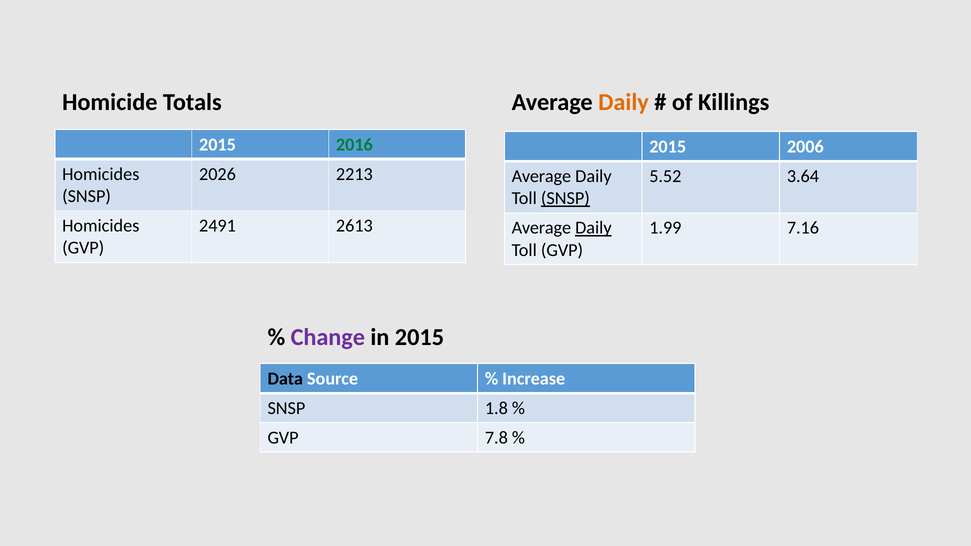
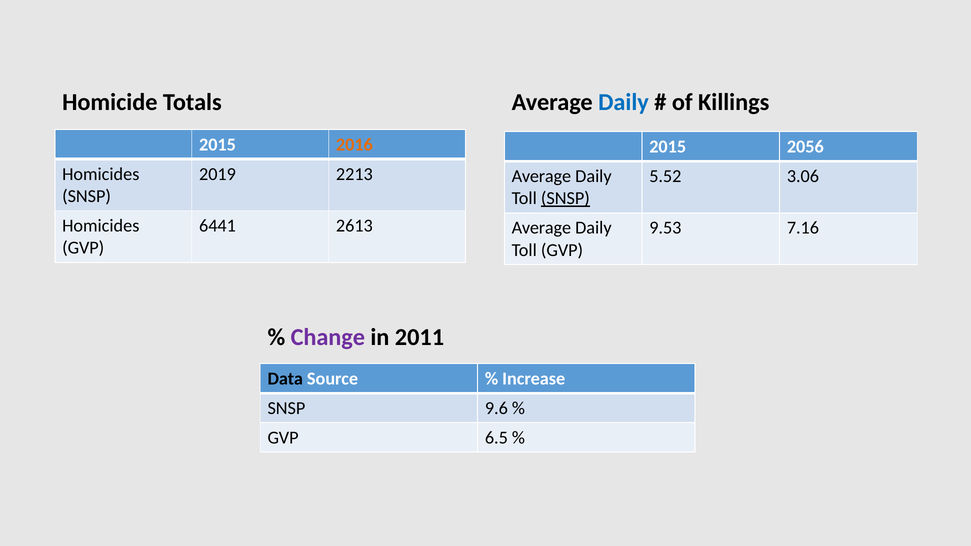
Daily colour: orange -> blue (624, 102)
2016 colour: green -> orange (354, 145)
2006: 2006 -> 2056 (805, 147)
2026: 2026 -> 2019 (217, 174)
3.64: 3.64 -> 3.06 (803, 176)
2491: 2491 -> 6441 (217, 226)
Daily underline: present -> none (593, 228)
1.99: 1.99 -> 9.53 (665, 228)
in 2015: 2015 -> 2011 (419, 337)
1.8: 1.8 -> 9.6 (496, 408)
7.8: 7.8 -> 6.5 (496, 438)
